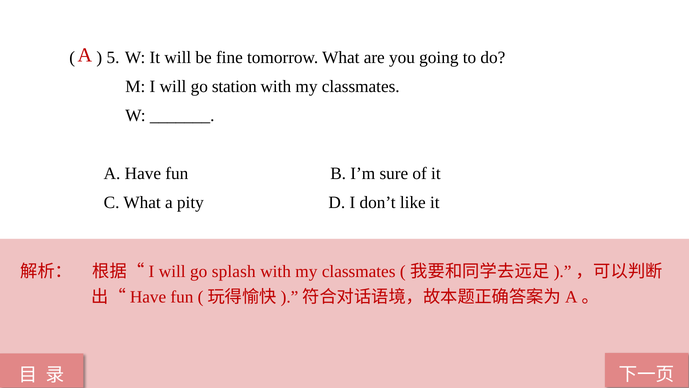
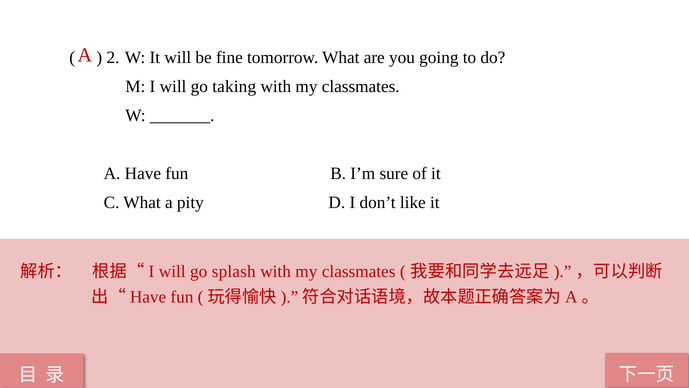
5: 5 -> 2 (113, 58)
station: station -> taking (234, 86)
